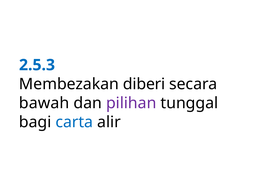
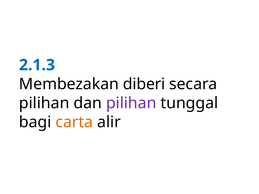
2.5.3: 2.5.3 -> 2.1.3 (37, 65)
bawah: bawah -> pilihan (44, 103)
carta colour: blue -> orange (74, 122)
